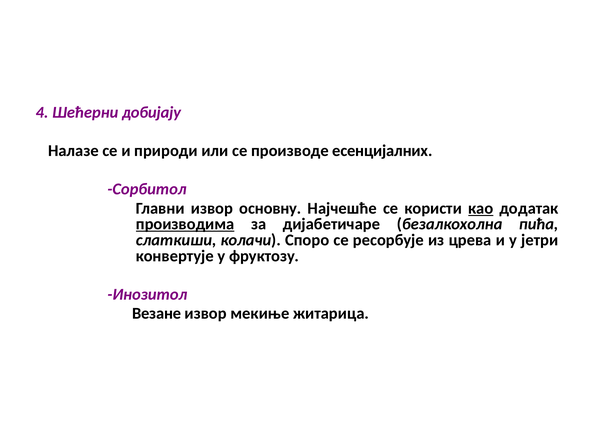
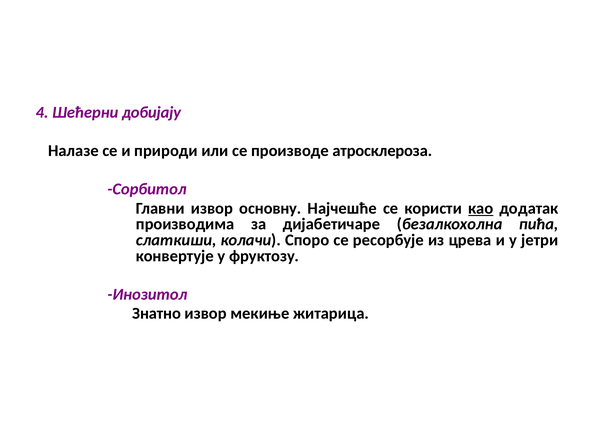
есенцијалних: есенцијалних -> атросклероза (382, 151)
производима underline: present -> none (185, 224)
Везане: Везане -> Знатно (157, 313)
